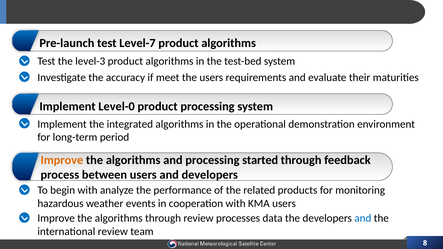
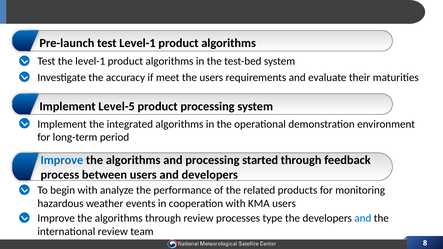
test Level-7: Level-7 -> Level-1 (137, 43)
the level-3: level-3 -> level-1 (90, 61)
Level-0: Level-0 -> Level-5 (117, 106)
Improve colour: orange -> blue (62, 160)
data: data -> type (273, 218)
